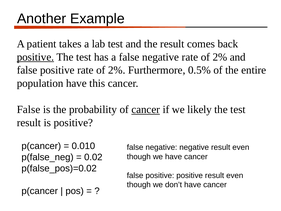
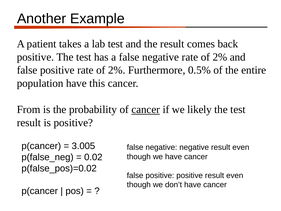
positive underline: present -> none (35, 57)
False: False -> From (29, 109)
0.010: 0.010 -> 3.005 (83, 146)
